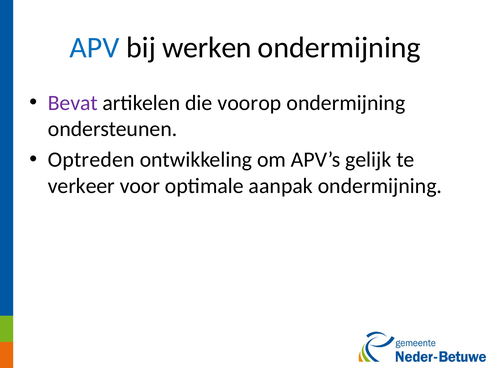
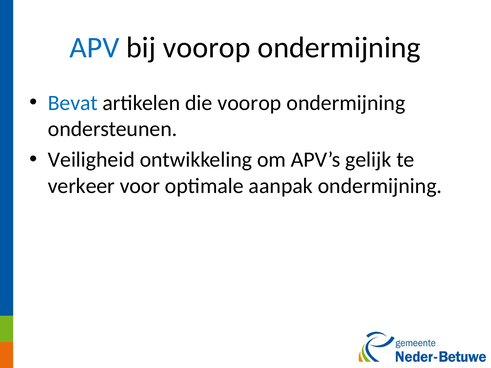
bij werken: werken -> voorop (207, 48)
Bevat colour: purple -> blue (73, 103)
Optreden: Optreden -> Veiligheid (91, 160)
